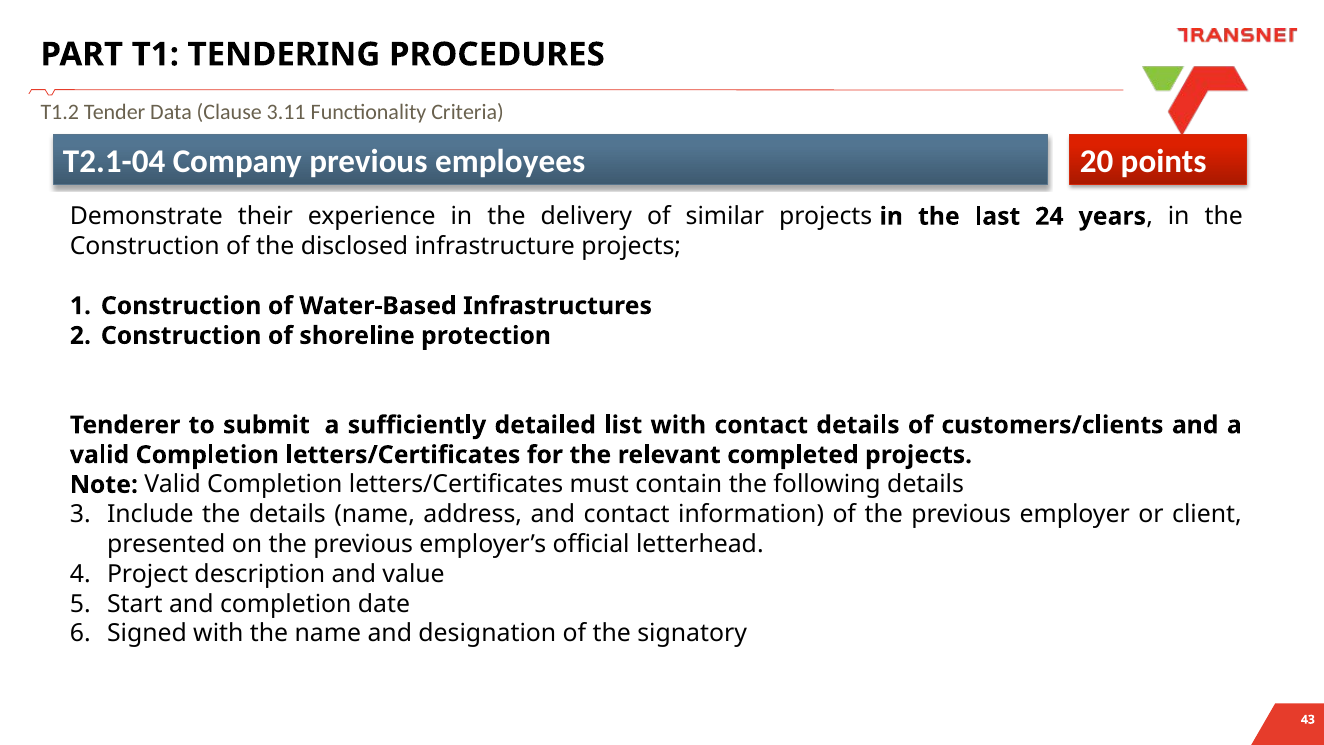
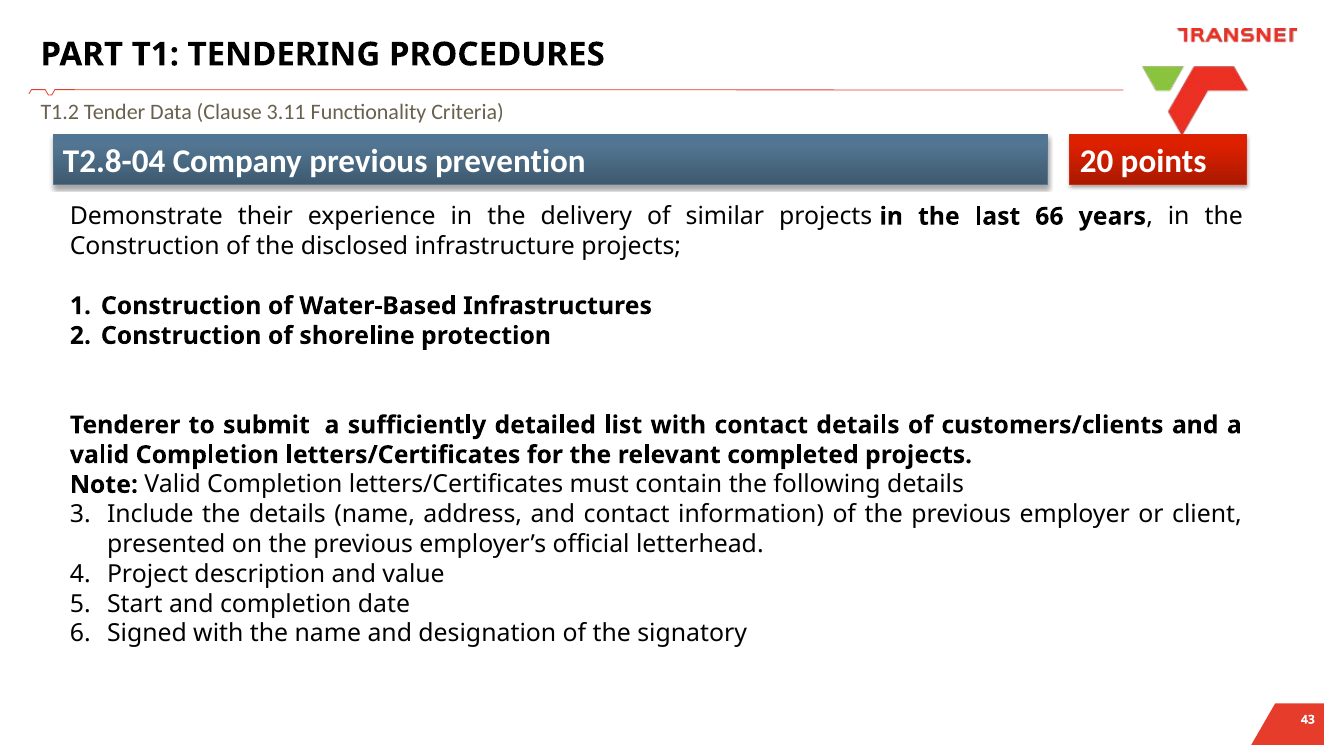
T2.1-04: T2.1-04 -> T2.8-04 (114, 162)
employees: employees -> prevention (510, 162)
24: 24 -> 66 (1049, 216)
